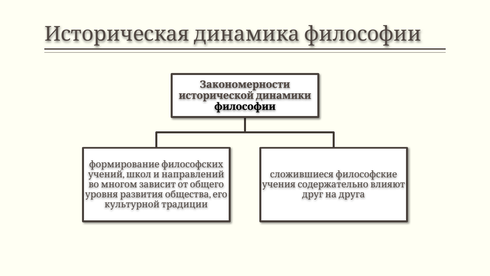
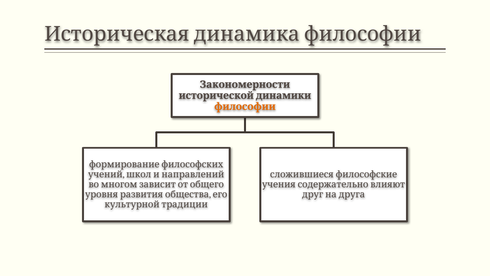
философии colour: black -> orange (245, 106)
